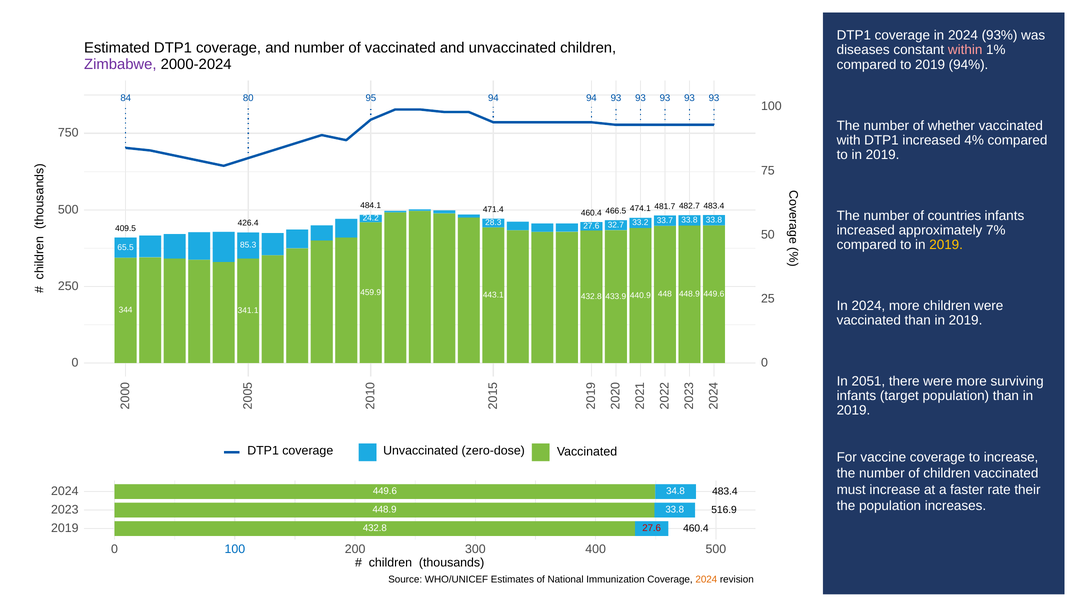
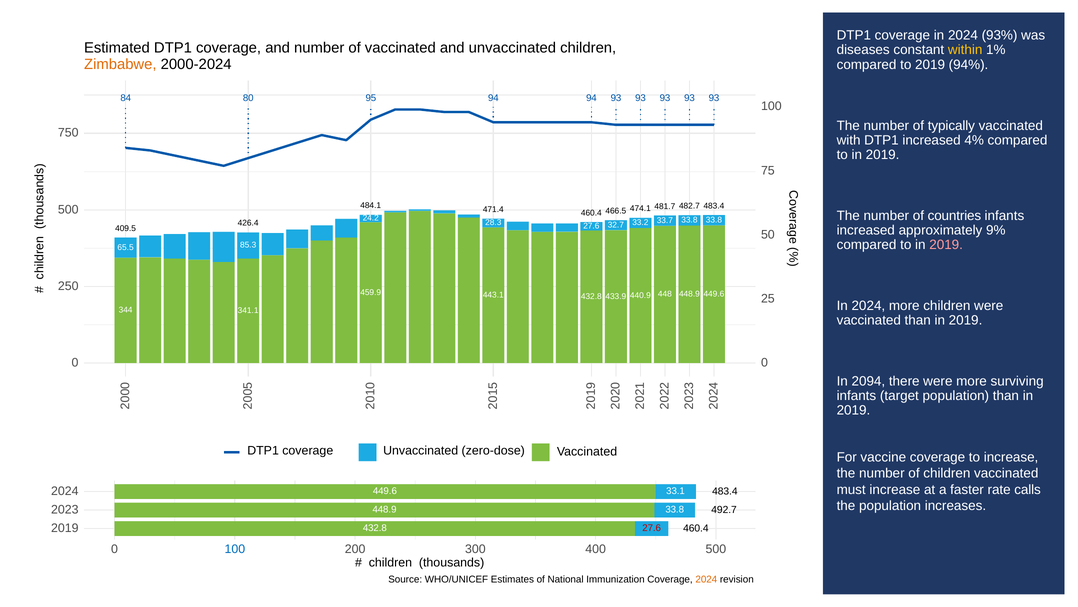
within colour: pink -> yellow (965, 50)
Zimbabwe colour: purple -> orange (120, 64)
whether: whether -> typically (951, 125)
7%: 7% -> 9% (996, 230)
2019 colour: yellow -> pink (946, 245)
2051: 2051 -> 2094 (868, 381)
their: their -> calls (1028, 489)
34.8: 34.8 -> 33.1 (676, 491)
516.9: 516.9 -> 492.7 (724, 509)
